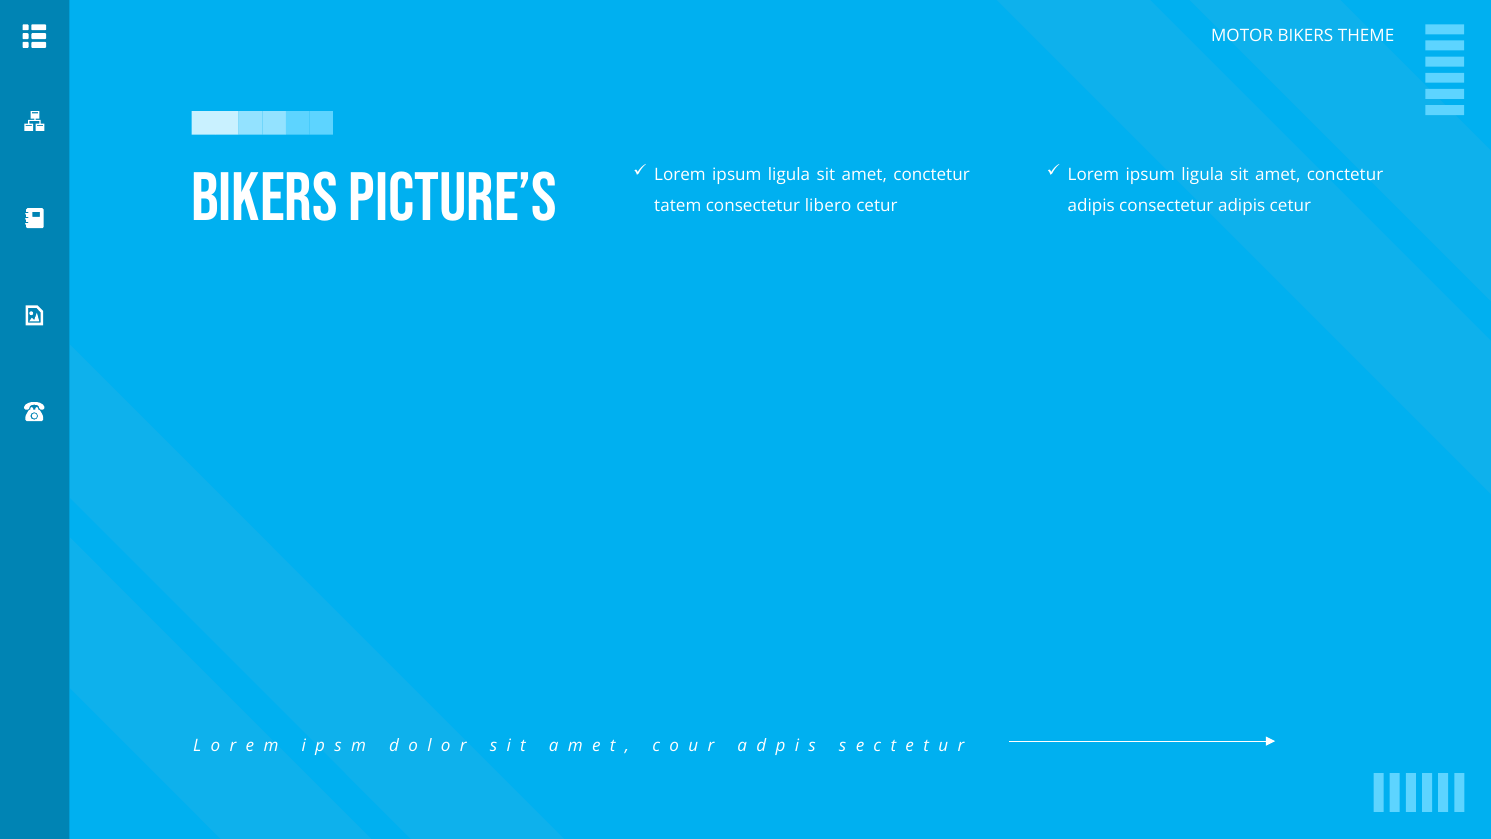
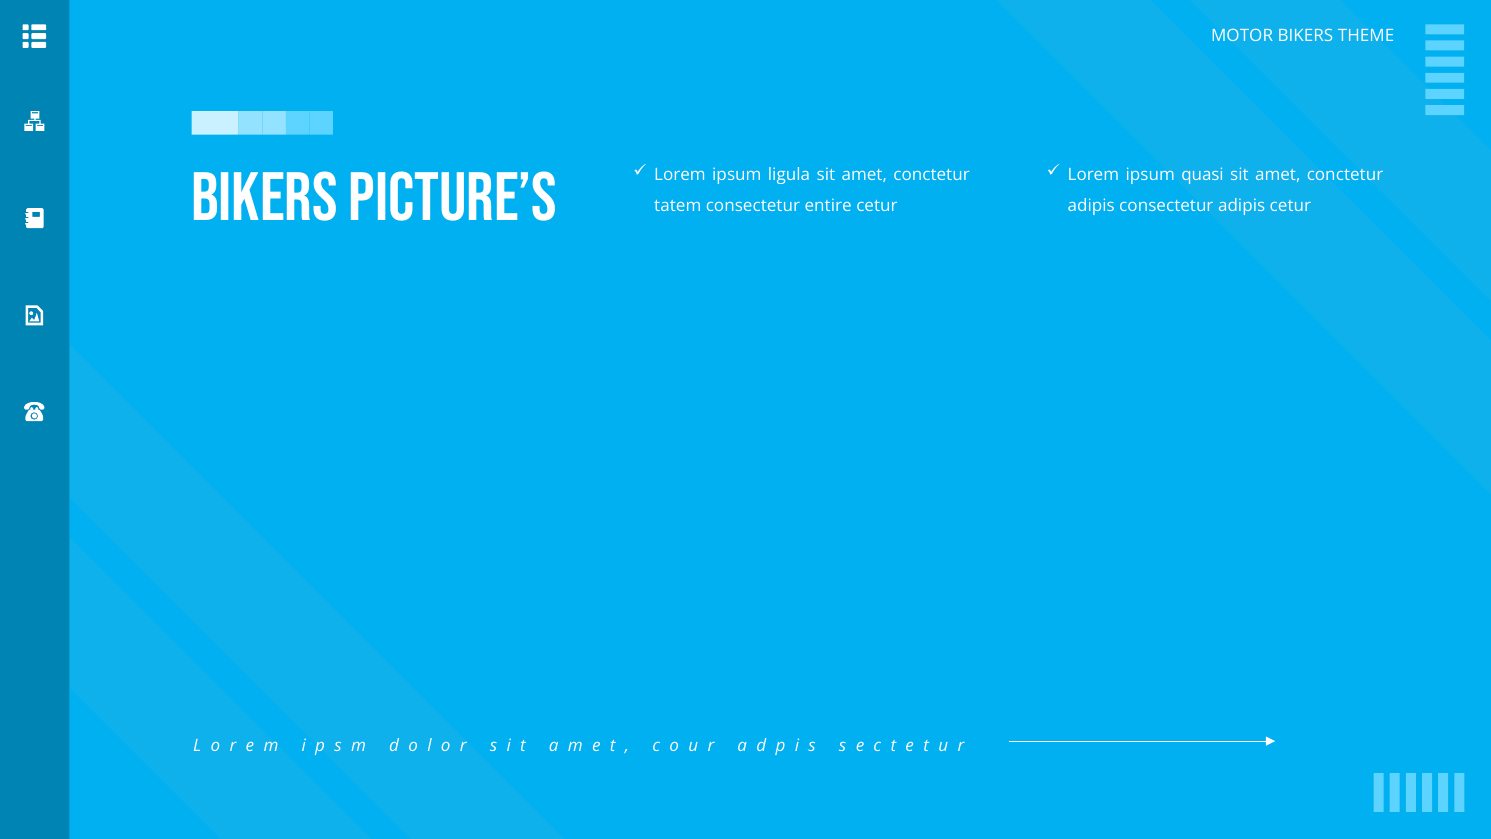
ligula: ligula -> quasi (1203, 175)
libero: libero -> entire (828, 206)
